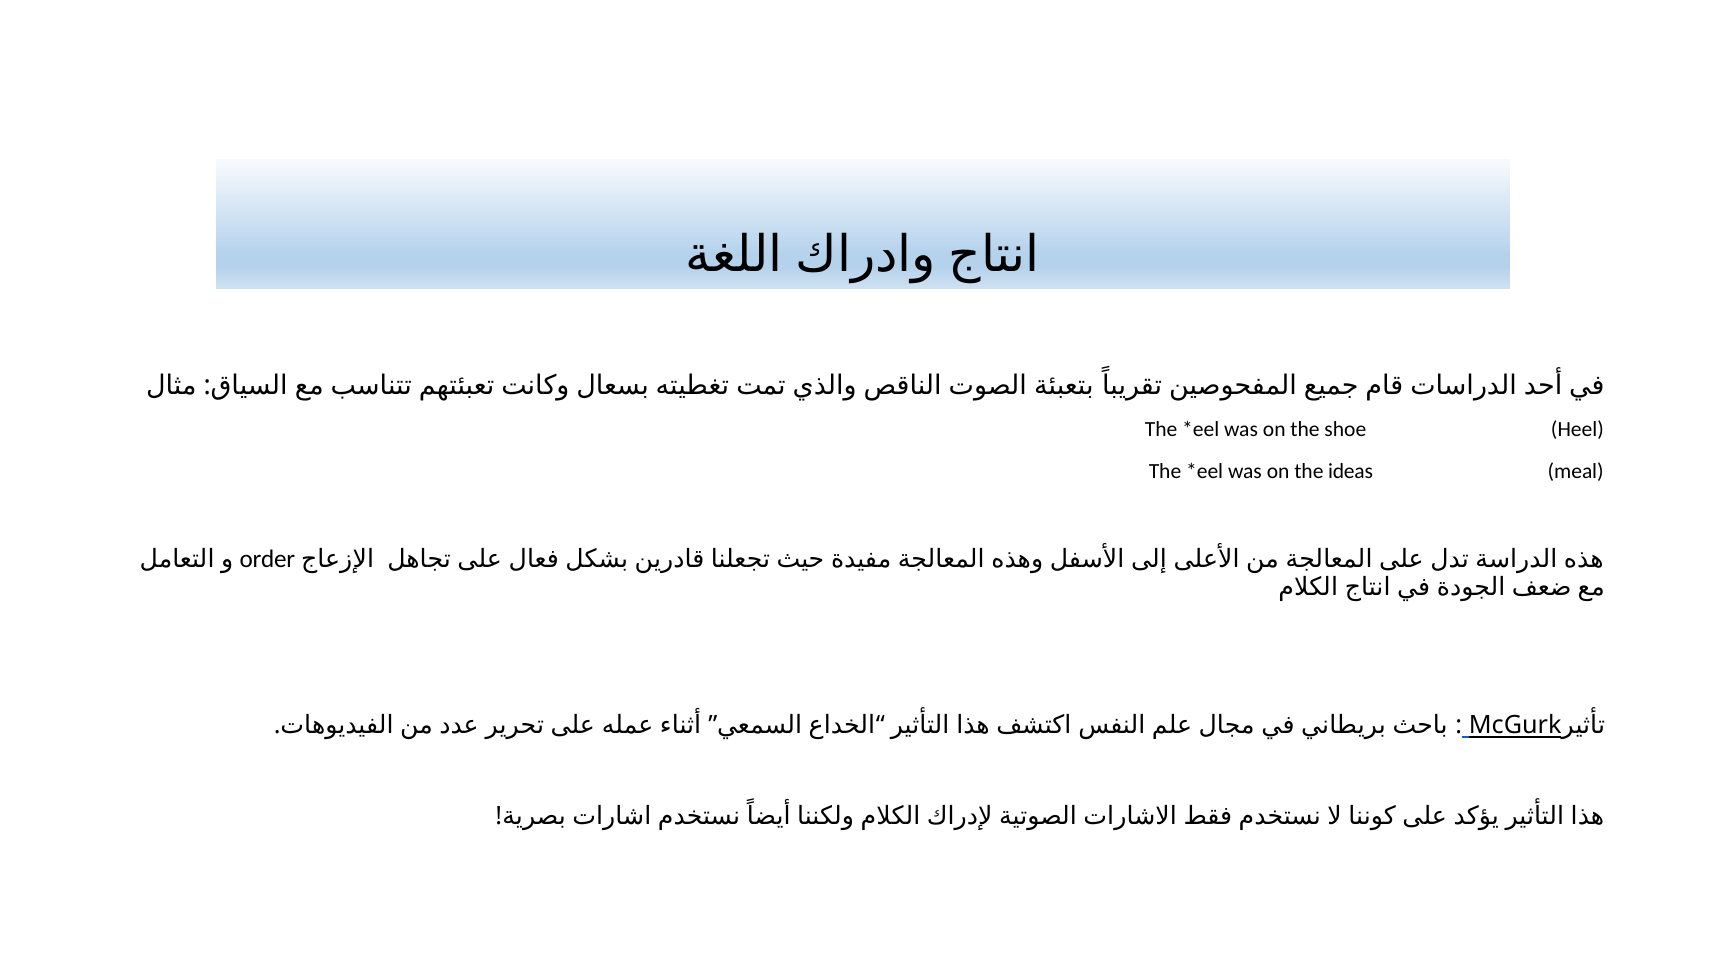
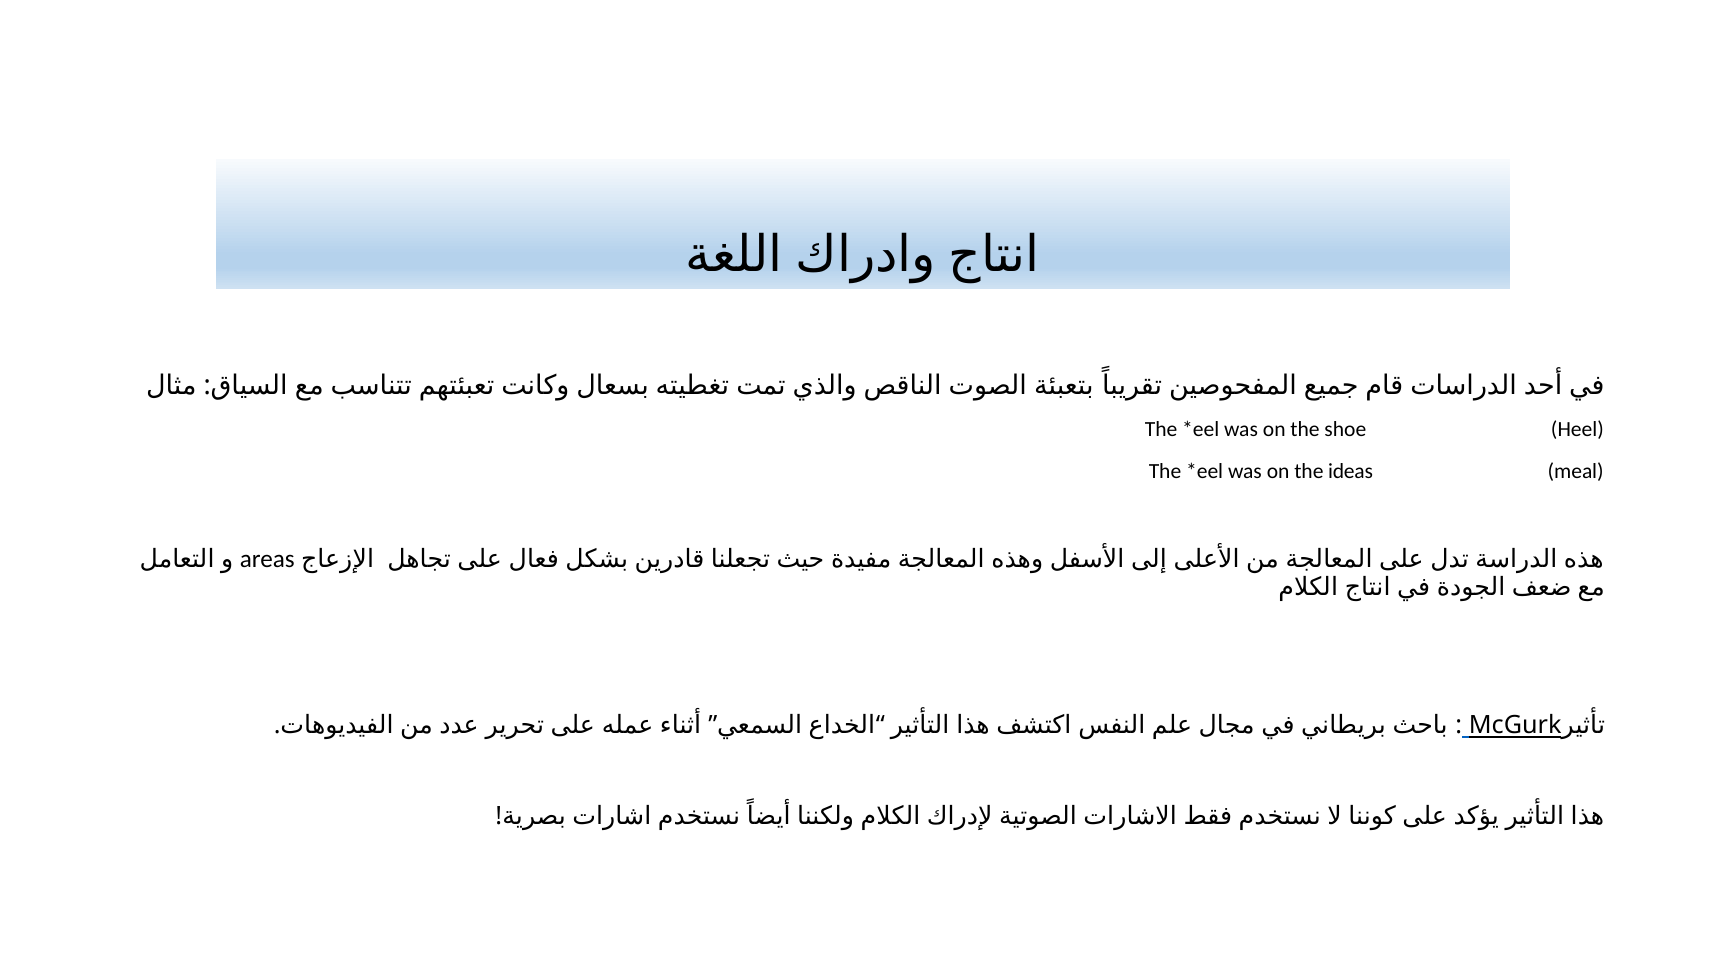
order: order -> areas (267, 559)
